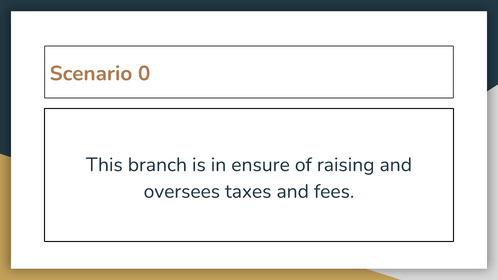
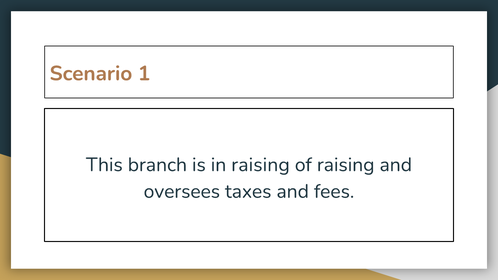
0: 0 -> 1 (144, 73)
in ensure: ensure -> raising (260, 165)
